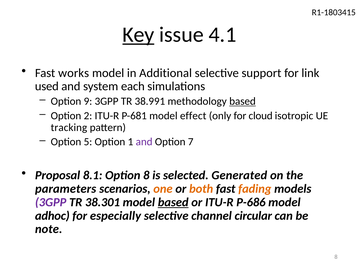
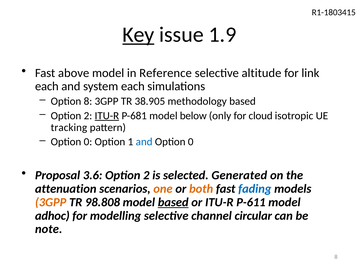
4.1: 4.1 -> 1.9 (223, 35)
works: works -> above (74, 73)
Additional: Additional -> Reference (166, 73)
support: support -> altitude (261, 73)
used: used -> each (47, 86)
Option 9: 9 -> 8 (88, 101)
38.991: 38.991 -> 38.905 (150, 101)
based underline: present -> none (242, 101)
ITU-R underline: none -> present (107, 116)
effect: effect -> below (193, 116)
5: 5 -> 0 (88, 142)
and colour: purple -> blue (144, 142)
7: 7 -> 0 (191, 142)
8.1: 8.1 -> 3.6 (93, 175)
8: 8 -> 2 (146, 175)
parameters: parameters -> attenuation (66, 189)
fading colour: orange -> blue (255, 189)
3GPP colour: purple -> orange (51, 202)
38.301: 38.301 -> 98.808 (103, 202)
P-686: P-686 -> P-611 (251, 202)
especially: especially -> modelling (116, 216)
